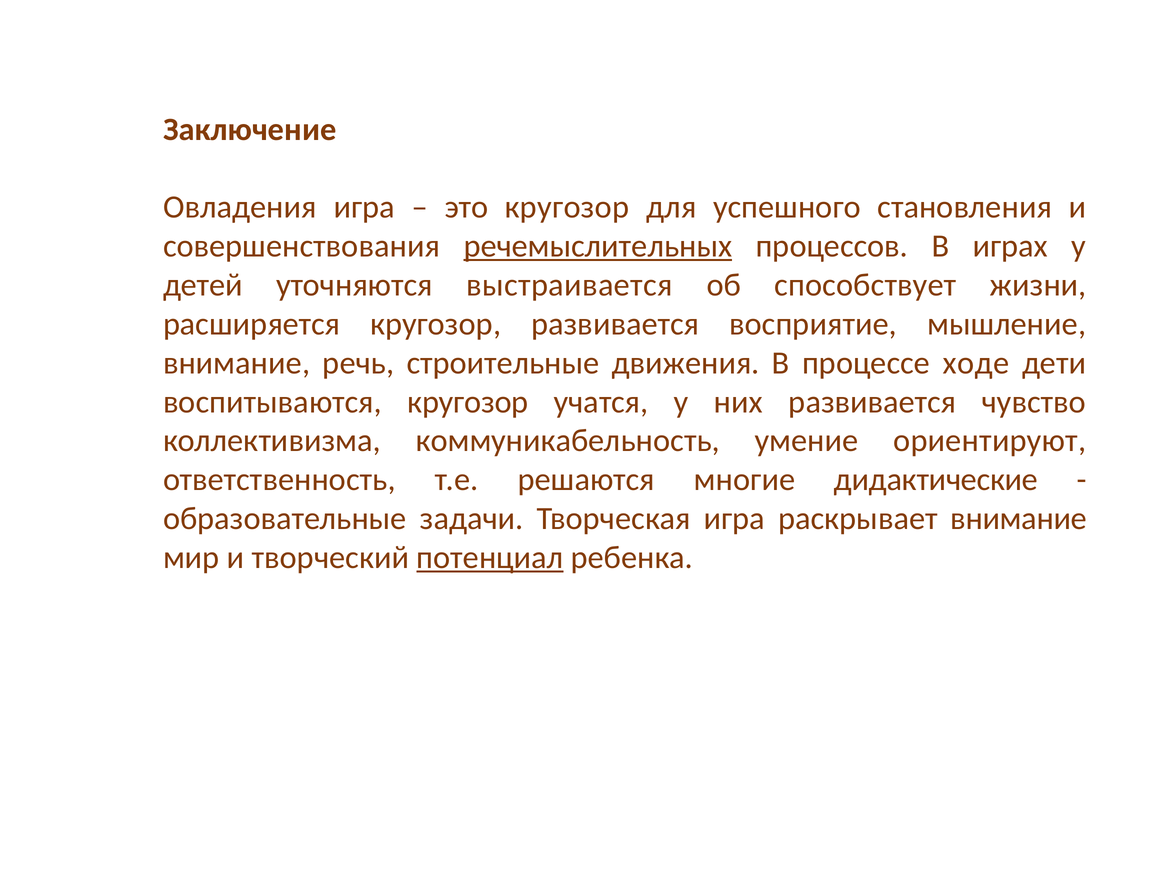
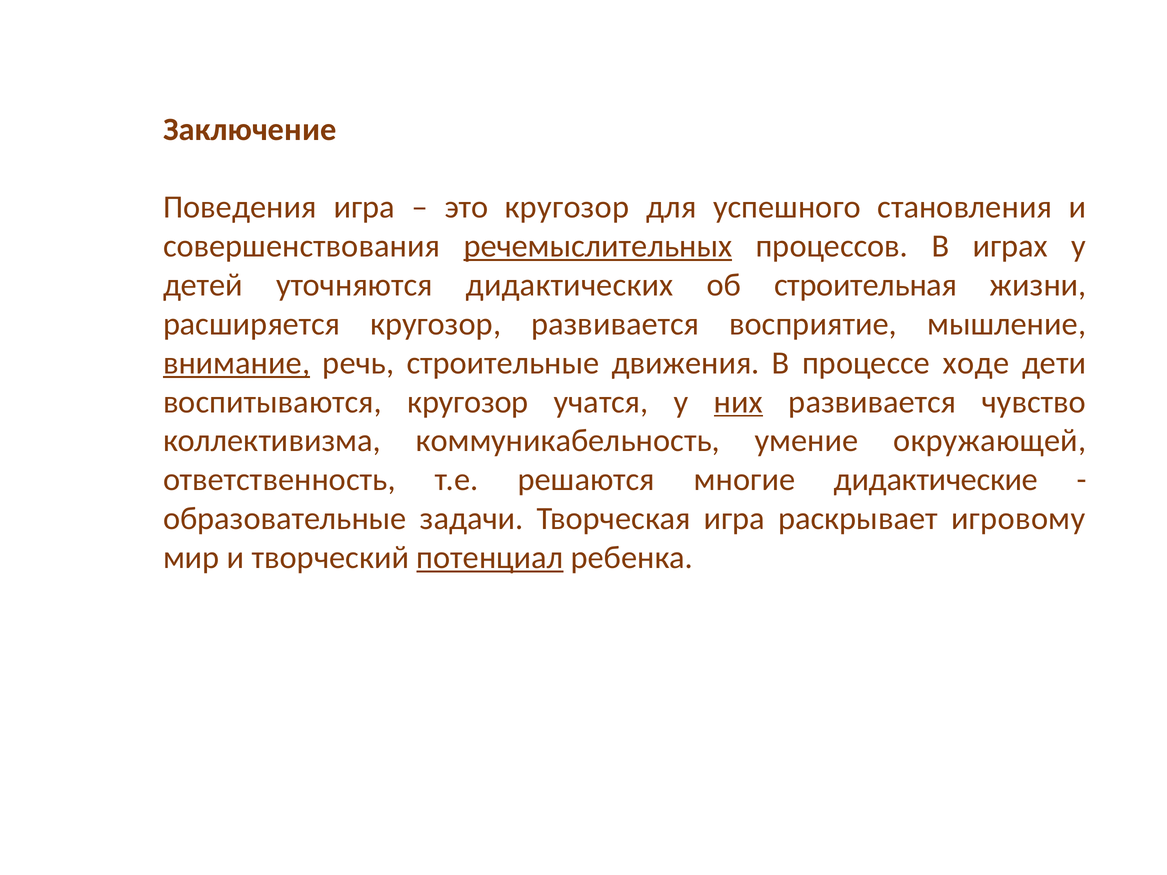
Овладения: Овладения -> Поведения (240, 207)
выстраивается: выстраивается -> дидактических (570, 285)
способствует: способствует -> строительная (866, 285)
внимание underline: none -> present (237, 363)
них underline: none -> present (738, 402)
ориентируют: ориентируют -> окружающей (990, 441)
раскрывает внимание: внимание -> игровому (1018, 519)
